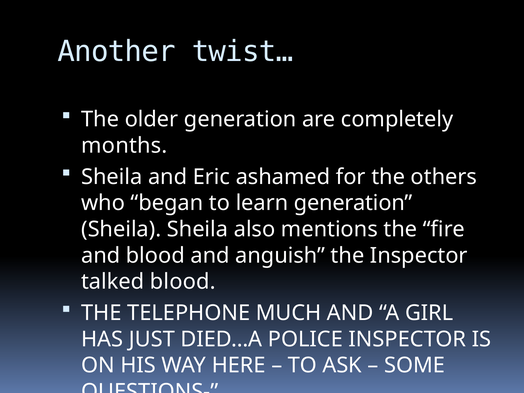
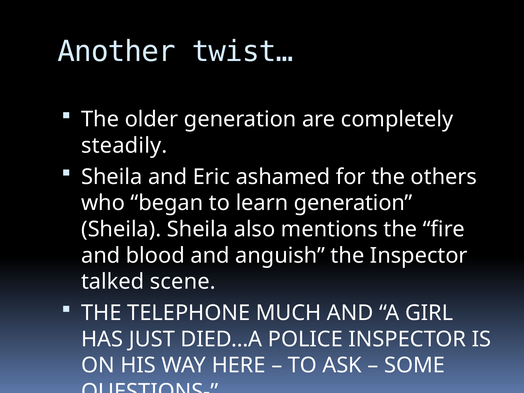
months: months -> steadily (124, 146)
talked blood: blood -> scene (183, 282)
